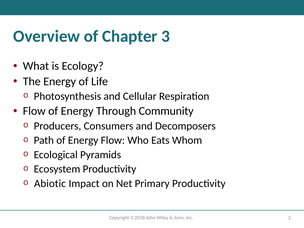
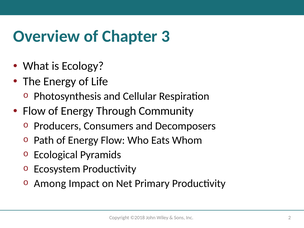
Abiotic: Abiotic -> Among (50, 183)
